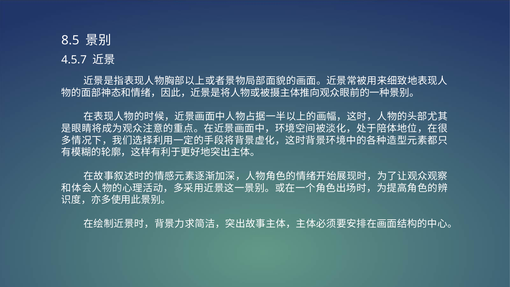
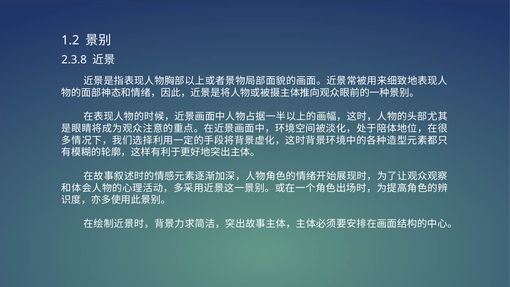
8.5: 8.5 -> 1.2 (70, 40)
4.5.7: 4.5.7 -> 2.3.8 (74, 60)
